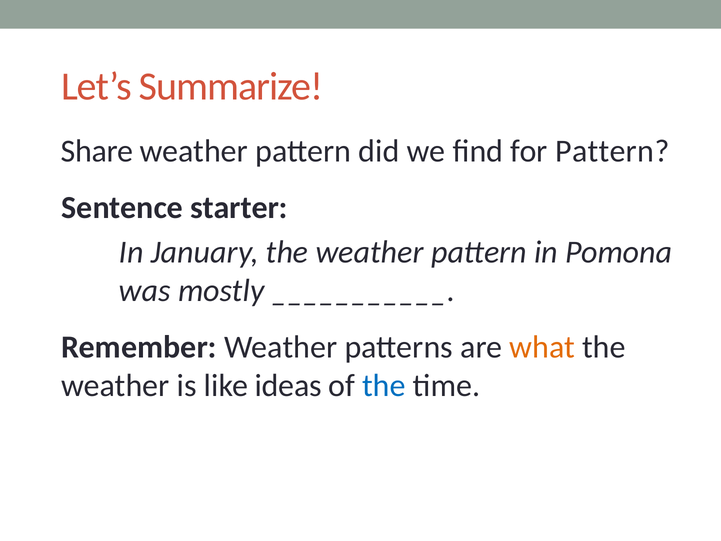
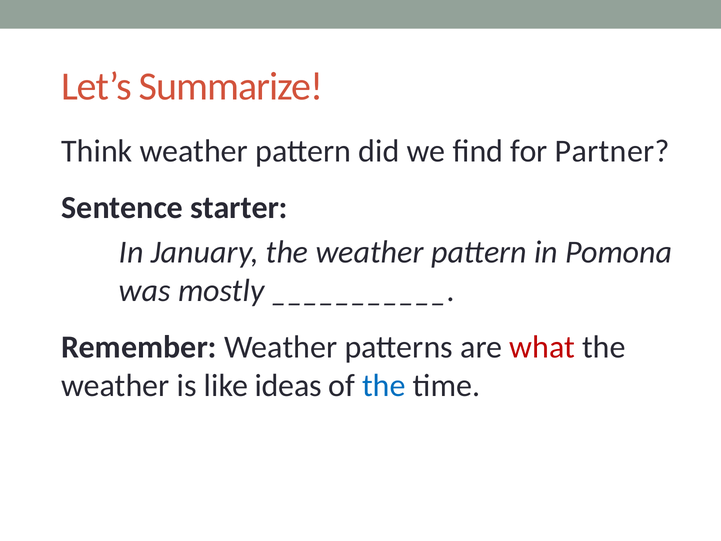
Share: Share -> Think (97, 151)
for Pattern: Pattern -> Partner (612, 151)
what colour: orange -> red (542, 347)
